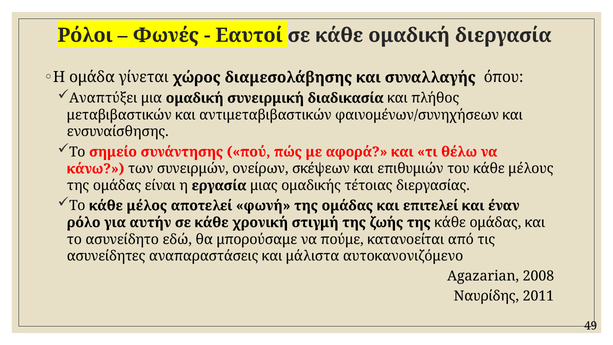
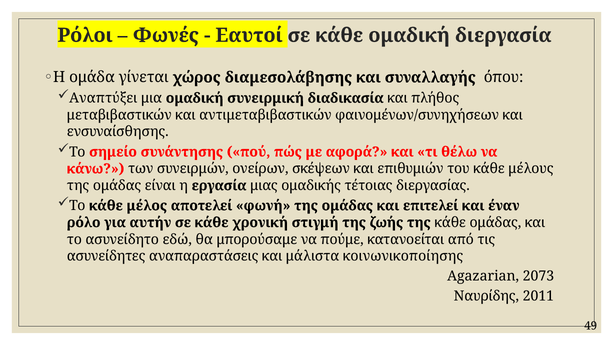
αυτοκανονιζόμενο: αυτοκανονιζόμενο -> κοινωνικοποίησης (403, 256)
2008: 2008 -> 2073 (538, 276)
